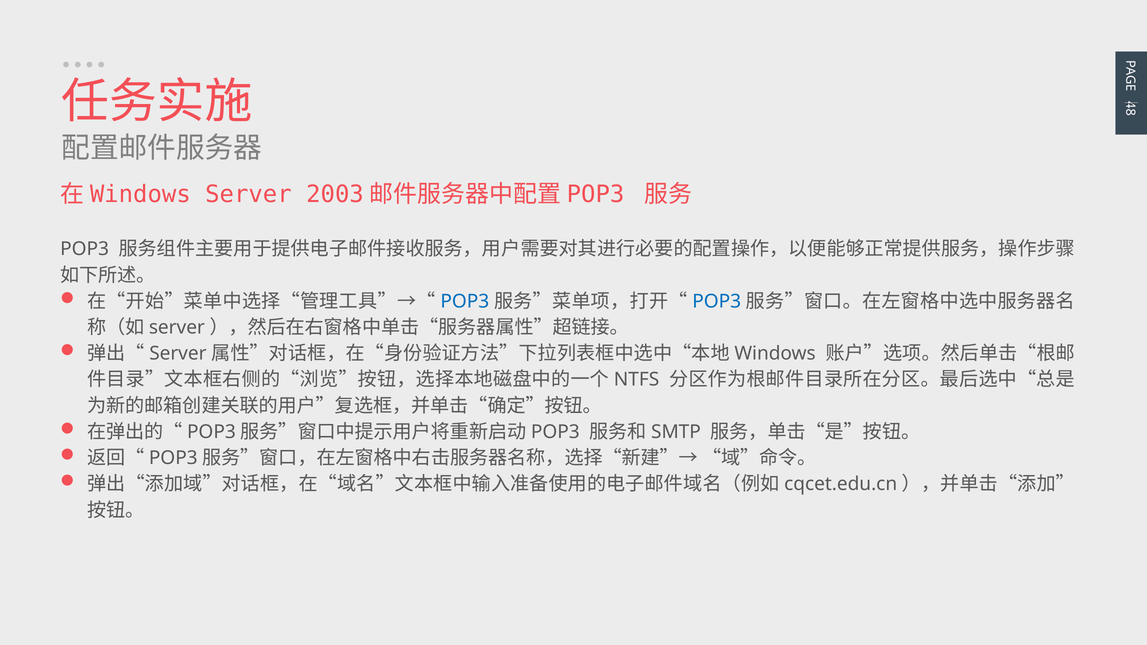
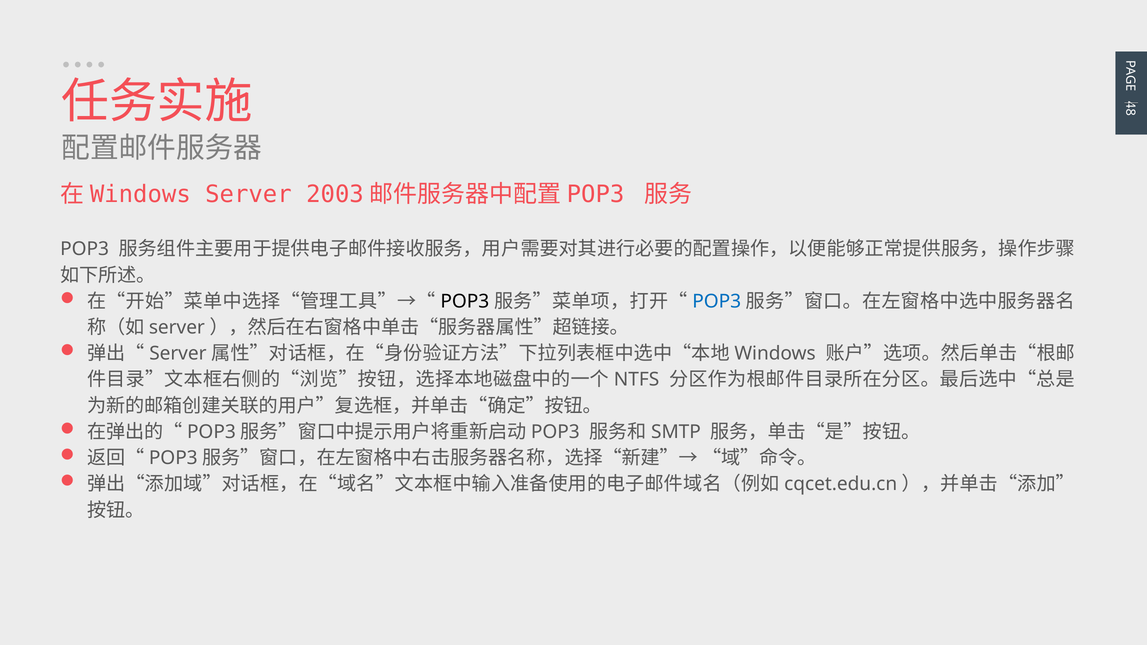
POP3 colour: blue -> black (465, 301)
